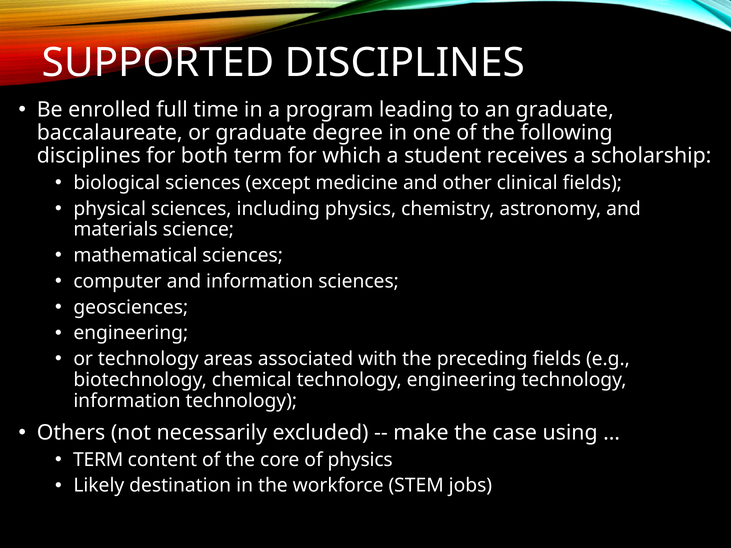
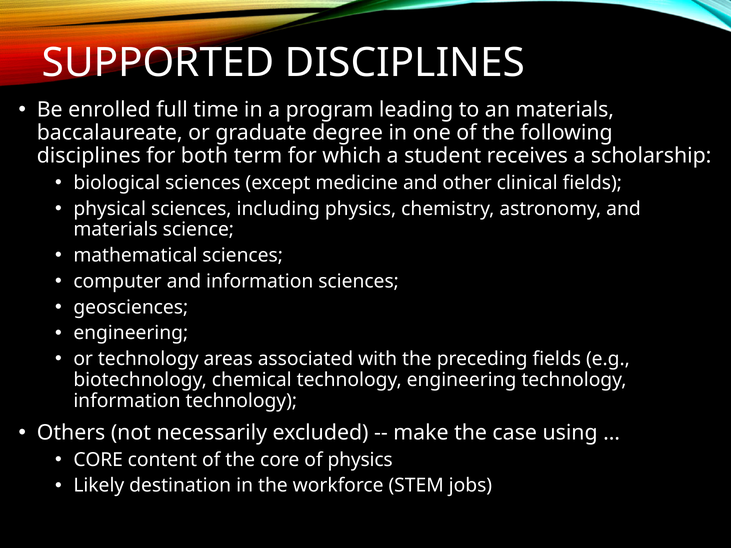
an graduate: graduate -> materials (565, 110)
TERM: TERM -> CORE (98, 460)
